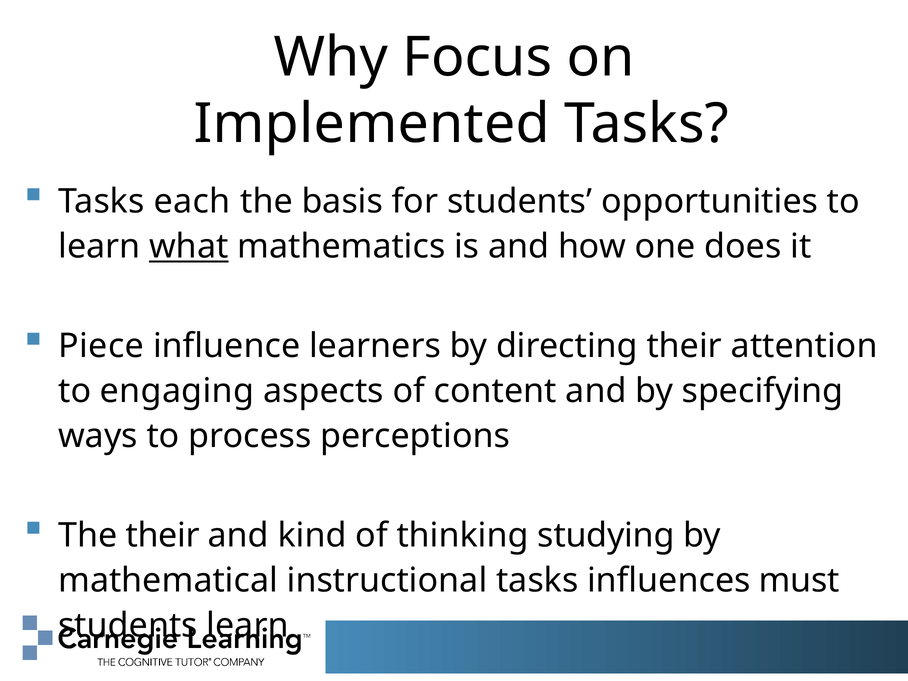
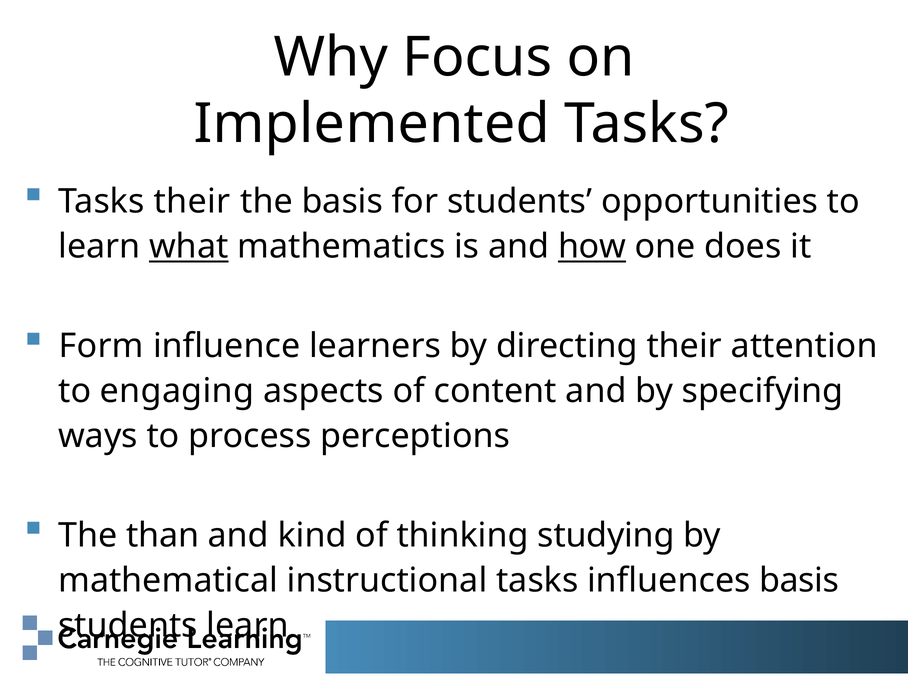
Tasks each: each -> their (192, 202)
how underline: none -> present (592, 247)
Piece: Piece -> Form (101, 346)
The their: their -> than (163, 536)
influences must: must -> basis (799, 581)
